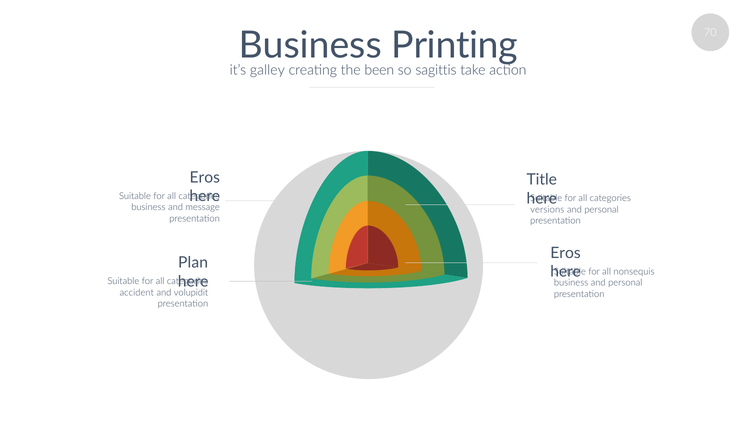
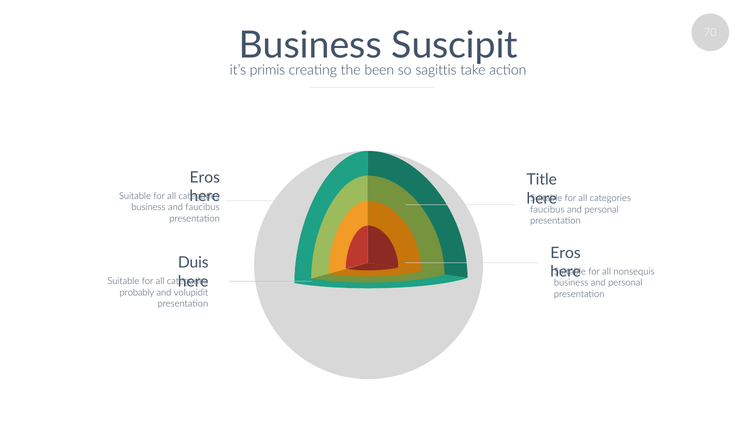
Printing: Printing -> Suscipit (455, 45)
galley: galley -> primis (267, 70)
and message: message -> faucibus (203, 207)
versions: versions -> faucibus (547, 209)
Plan: Plan -> Duis (193, 263)
accident: accident -> probably (137, 292)
